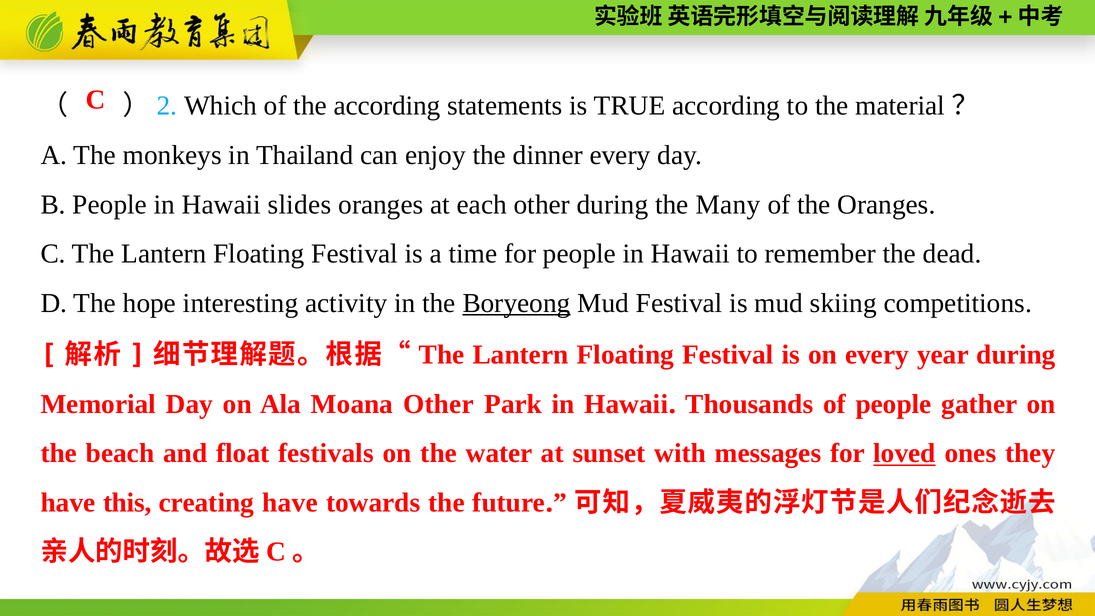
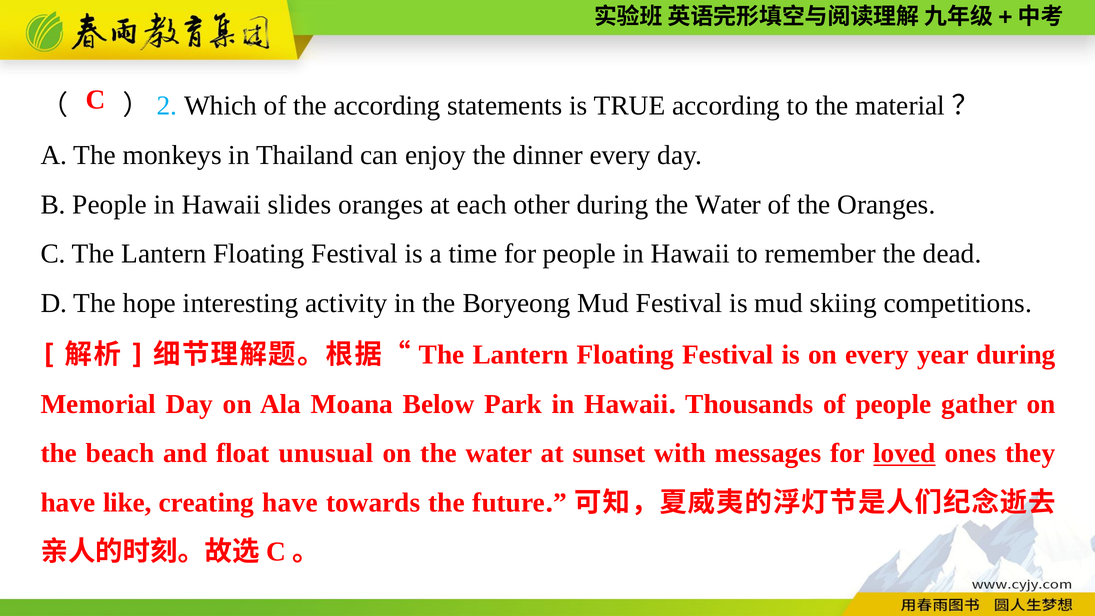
during the Many: Many -> Water (728, 204)
Boryeong underline: present -> none (517, 303)
Moana Other: Other -> Below (439, 404)
festivals: festivals -> unusual (326, 453)
this: this -> like (127, 503)
